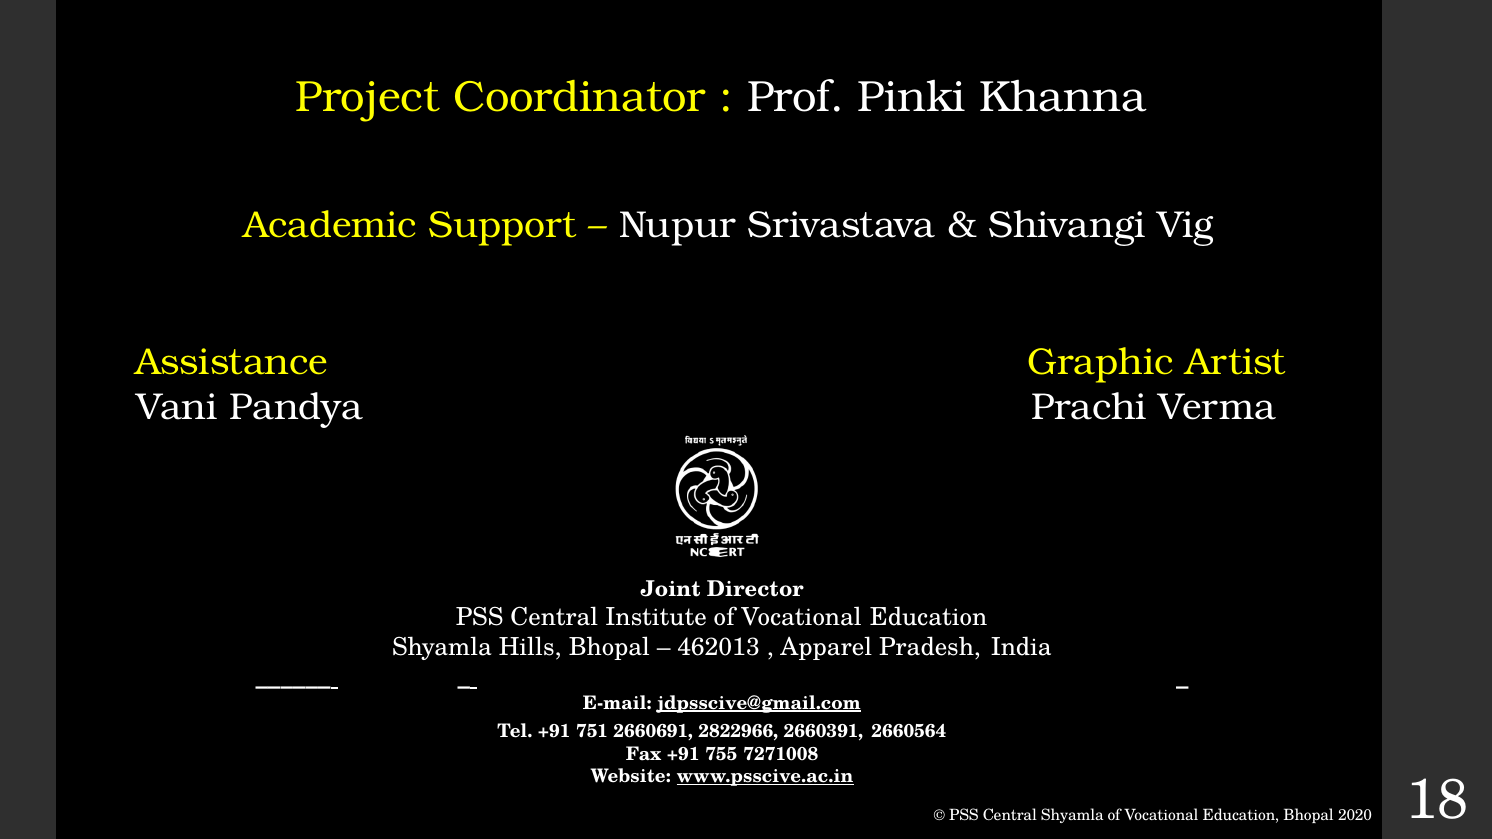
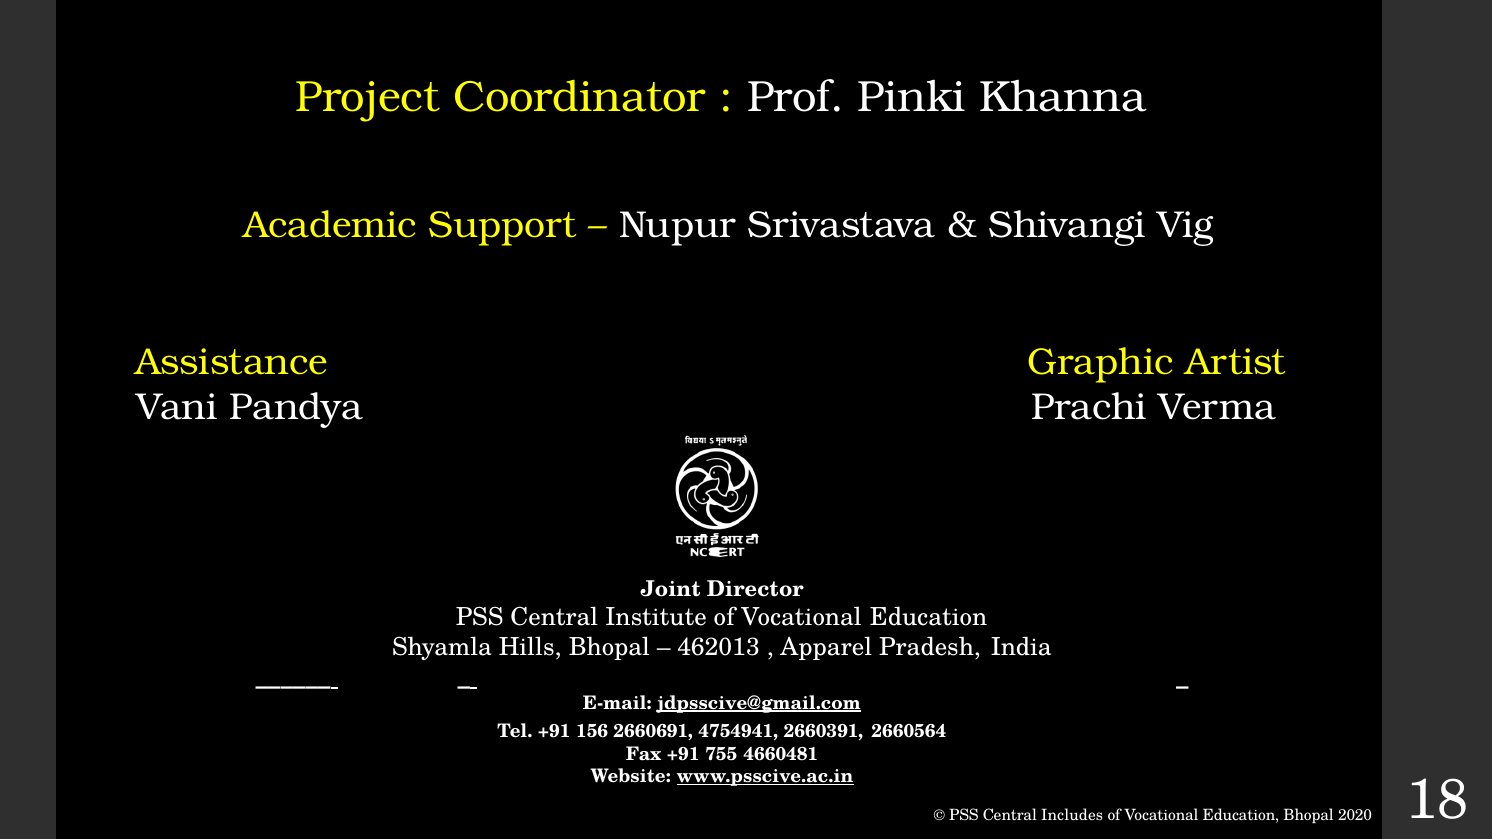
751: 751 -> 156 (592, 732)
2822966: 2822966 -> 4754941 (738, 732)
7271008: 7271008 -> 4660481 (781, 754)
Central Shyamla: Shyamla -> Includes (1072, 816)
